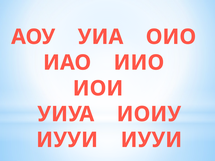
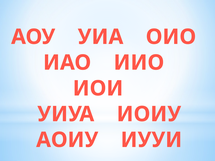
ИУУИ: ИУУИ -> АОИУ (67, 140)
